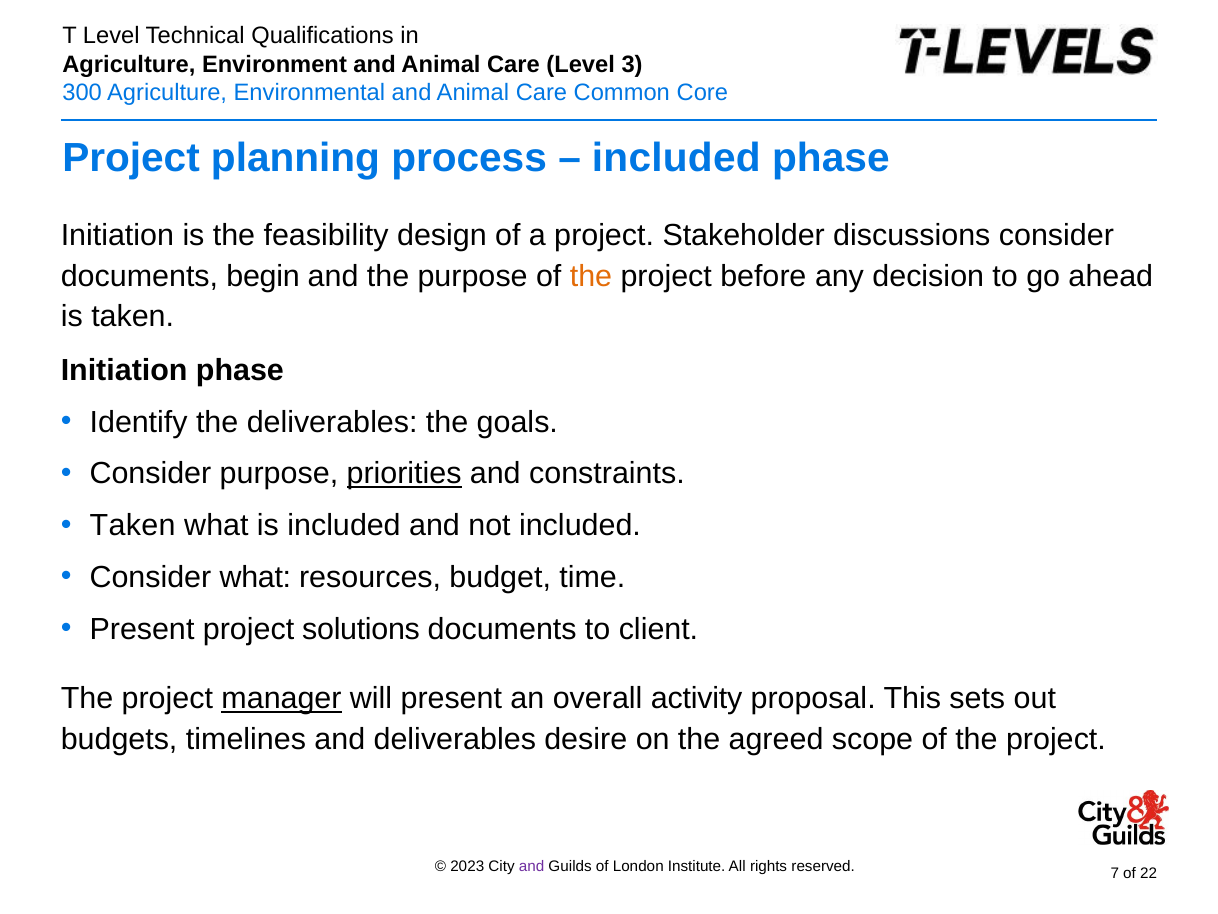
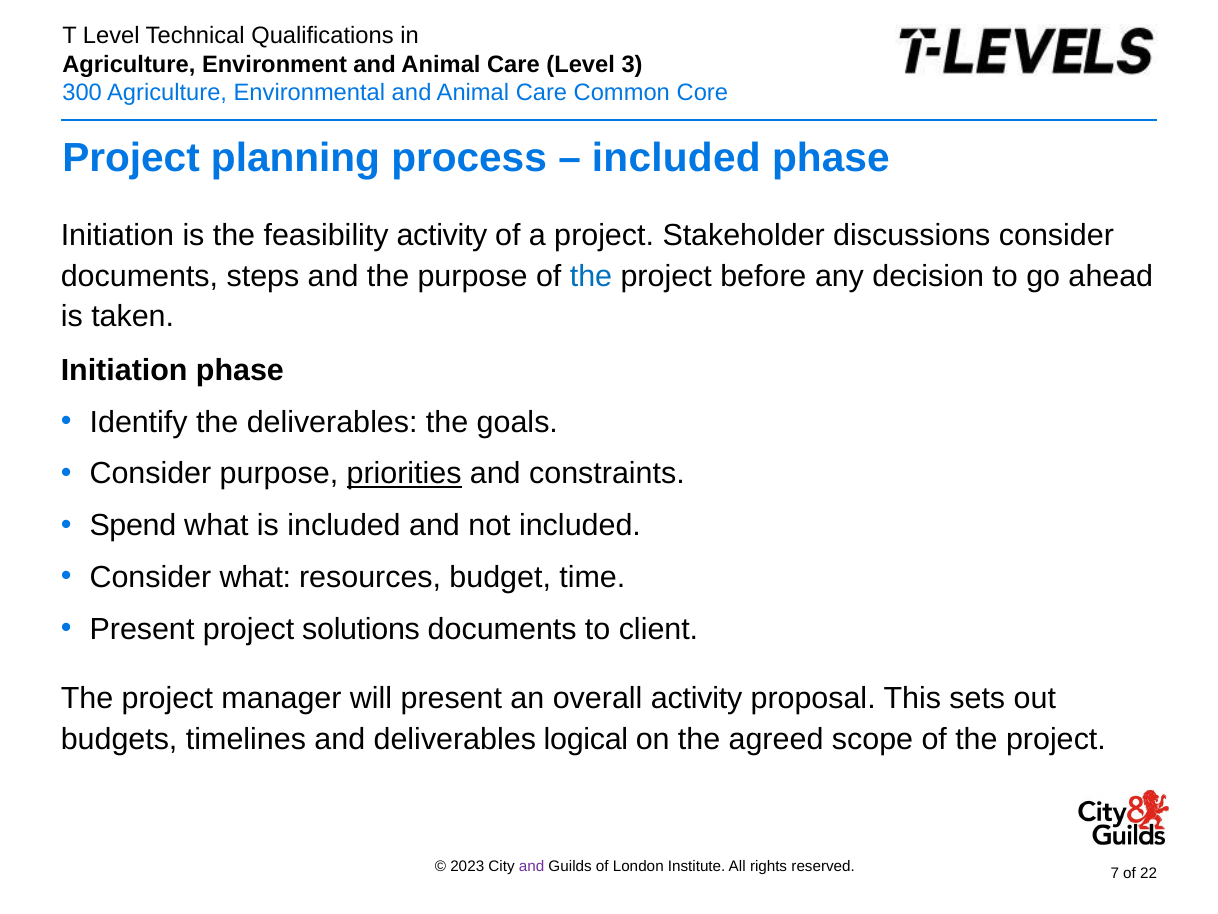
feasibility design: design -> activity (442, 235)
begin: begin -> steps (263, 276)
the colour: orange -> blue (591, 276)
Taken: Taken -> Spend (133, 525)
manager underline: present -> none (282, 698)
desire: desire -> logical (586, 739)
